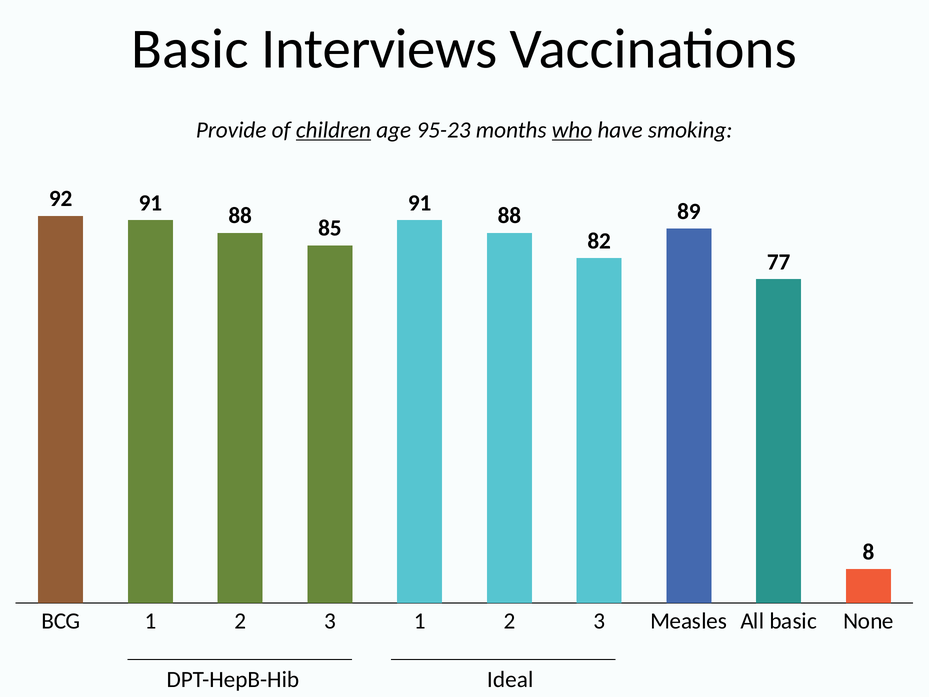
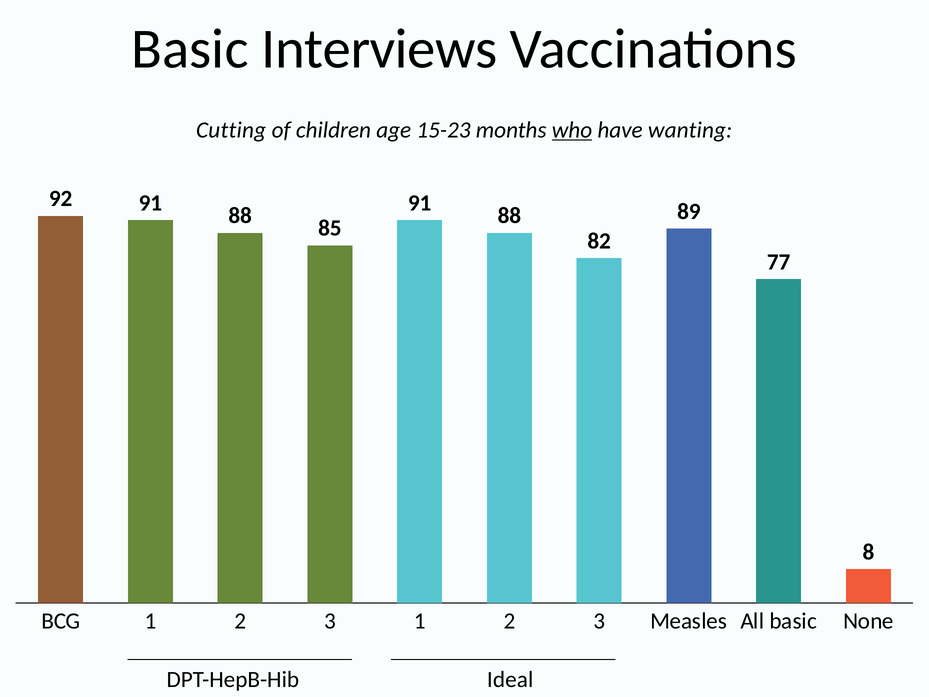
Provide: Provide -> Cutting (231, 130)
children underline: present -> none (333, 130)
95-23: 95-23 -> 15-23 (444, 130)
smoking: smoking -> wanting (690, 130)
